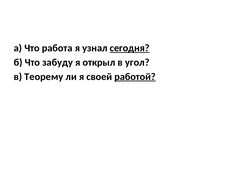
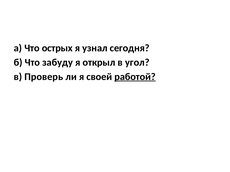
работа: работа -> острых (57, 48)
сегодня underline: present -> none (130, 48)
Теорему: Теорему -> Проверь (44, 77)
